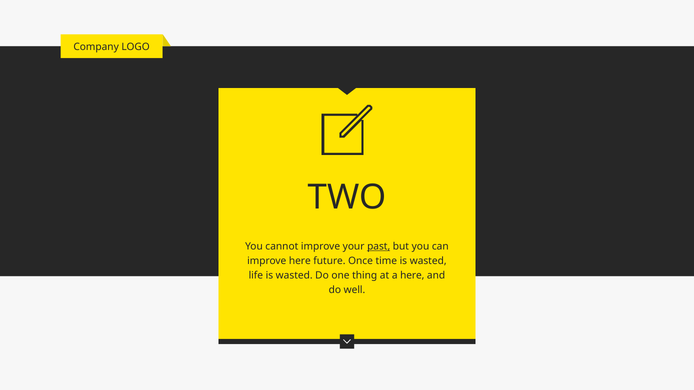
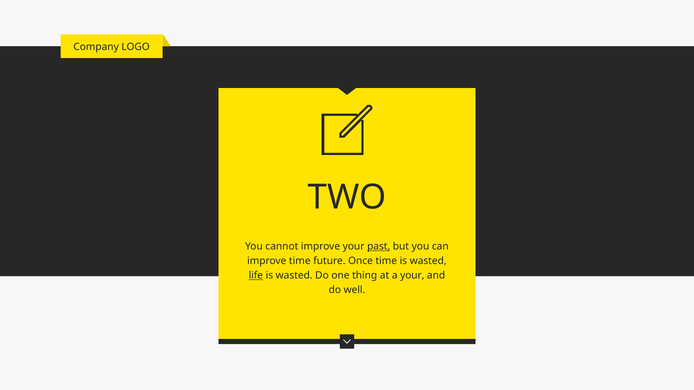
improve here: here -> time (300, 261)
life underline: none -> present (256, 276)
a here: here -> your (412, 276)
